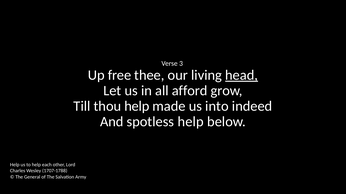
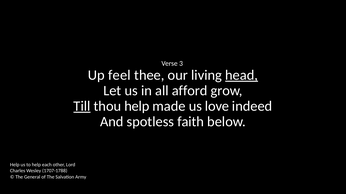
free: free -> feel (119, 75)
Till underline: none -> present (82, 106)
into: into -> love (217, 106)
spotless help: help -> faith (191, 122)
